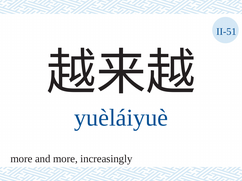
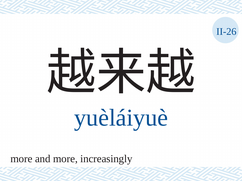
II-51: II-51 -> II-26 (226, 32)
